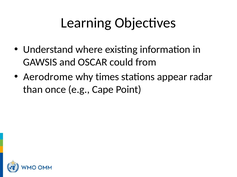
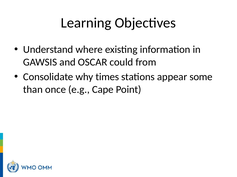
Aerodrome: Aerodrome -> Consolidate (48, 77)
radar: radar -> some (201, 77)
